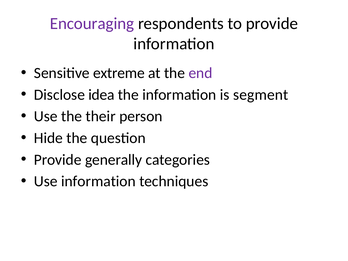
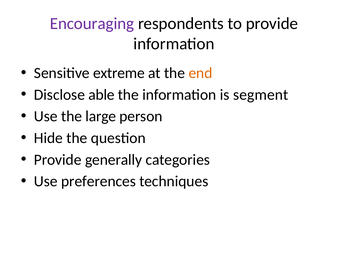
end colour: purple -> orange (201, 73)
idea: idea -> able (101, 95)
their: their -> large (101, 116)
Use information: information -> preferences (98, 181)
